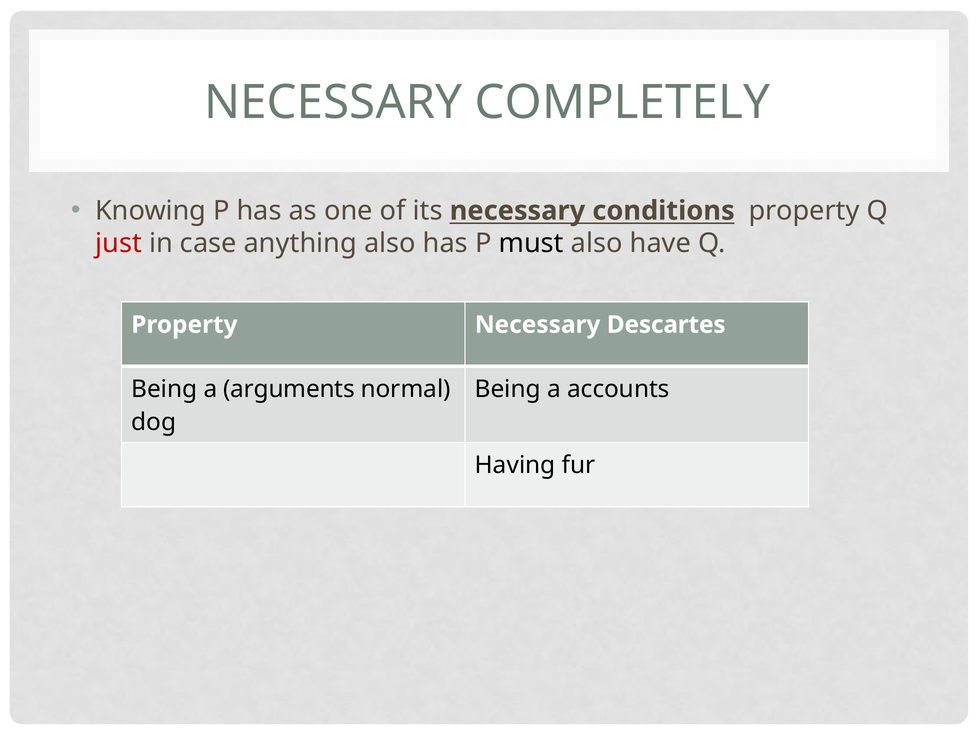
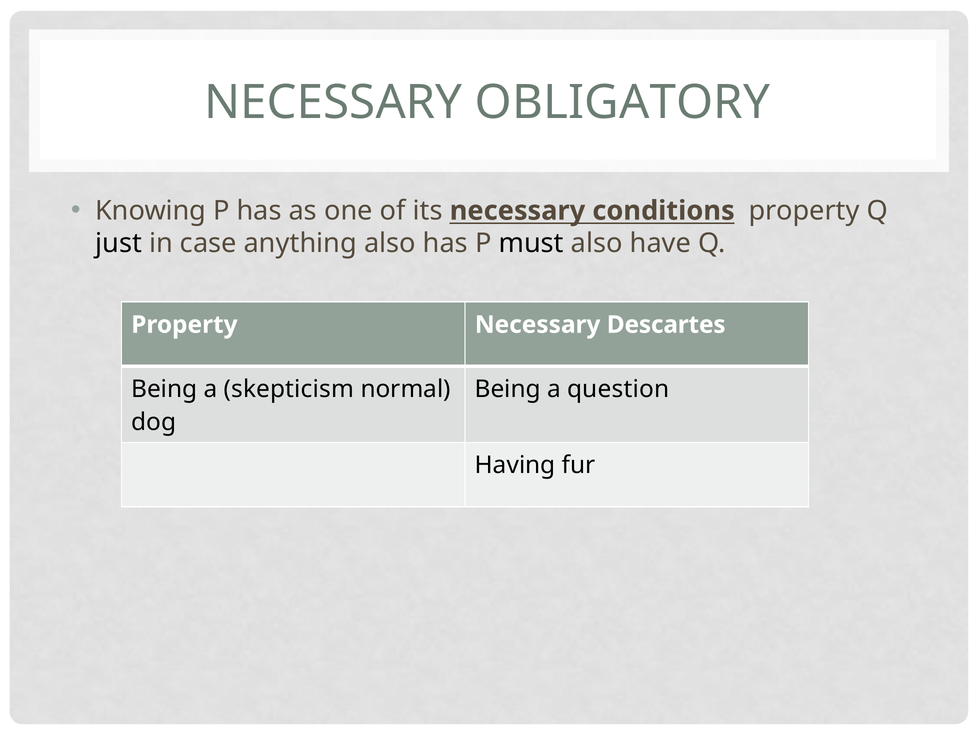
COMPLETELY: COMPLETELY -> OBLIGATORY (622, 103)
just colour: red -> black (119, 243)
arguments: arguments -> skepticism (289, 389)
accounts: accounts -> question (618, 389)
